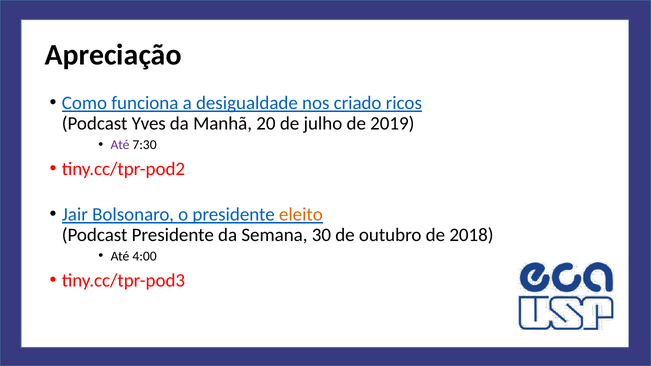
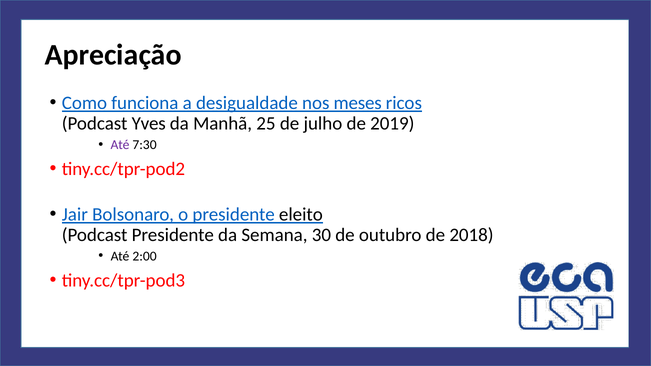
criado: criado -> meses (358, 103)
20: 20 -> 25 (266, 124)
eleito colour: orange -> black (301, 215)
4:00: 4:00 -> 2:00 (145, 256)
